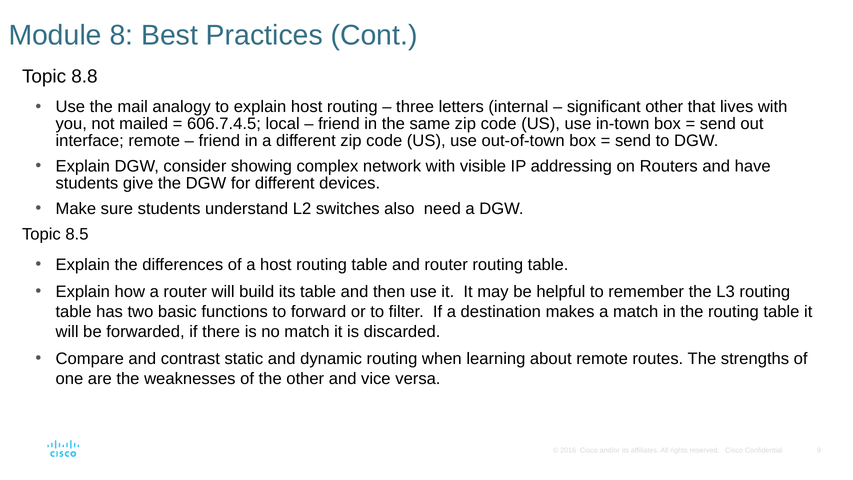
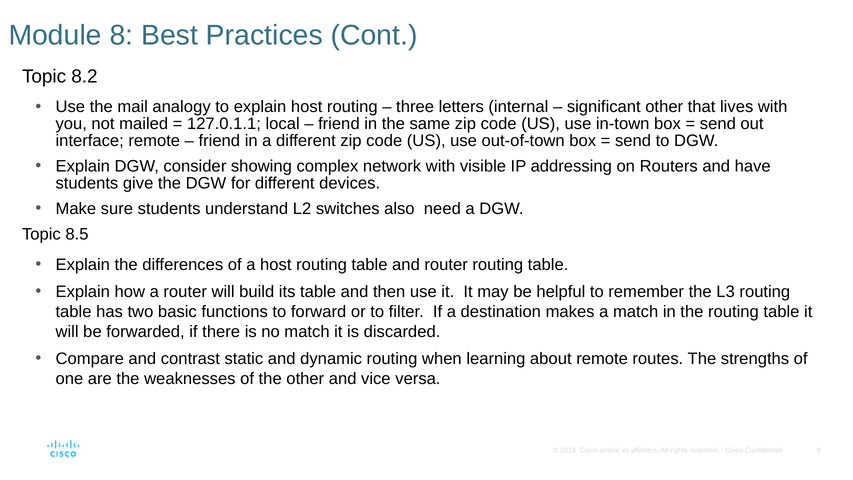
8.8: 8.8 -> 8.2 (84, 77)
606.7.4.5: 606.7.4.5 -> 127.0.1.1 (224, 124)
